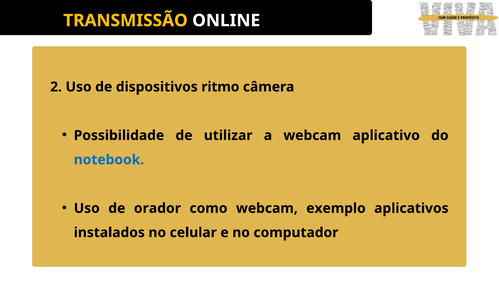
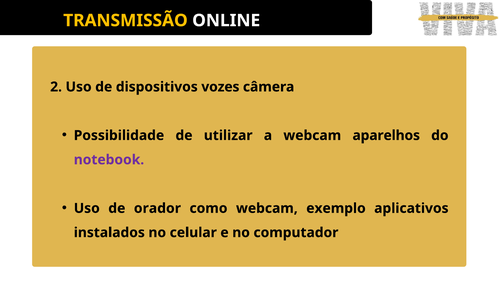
ritmo: ritmo -> vozes (220, 87)
aplicativo: aplicativo -> aparelhos (386, 135)
notebook colour: blue -> purple (109, 160)
